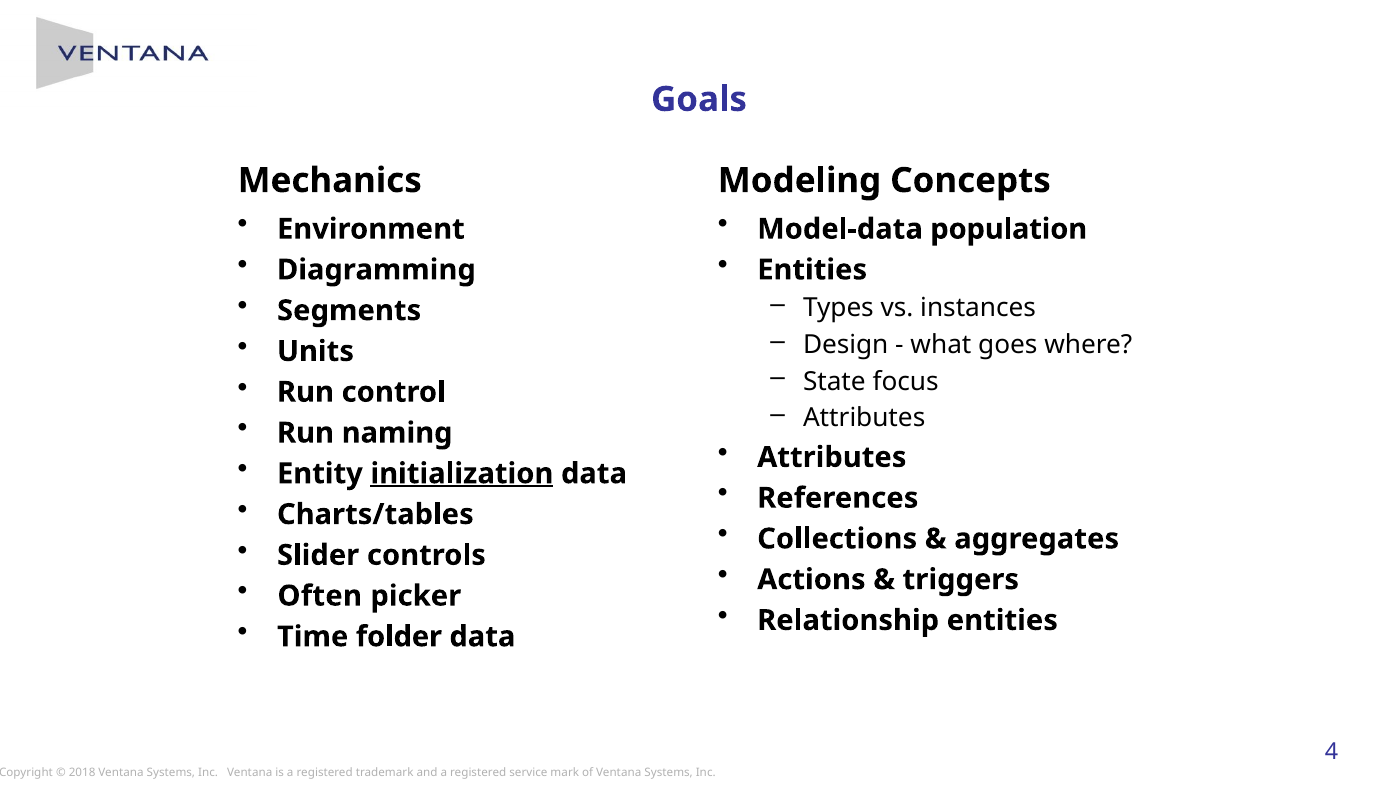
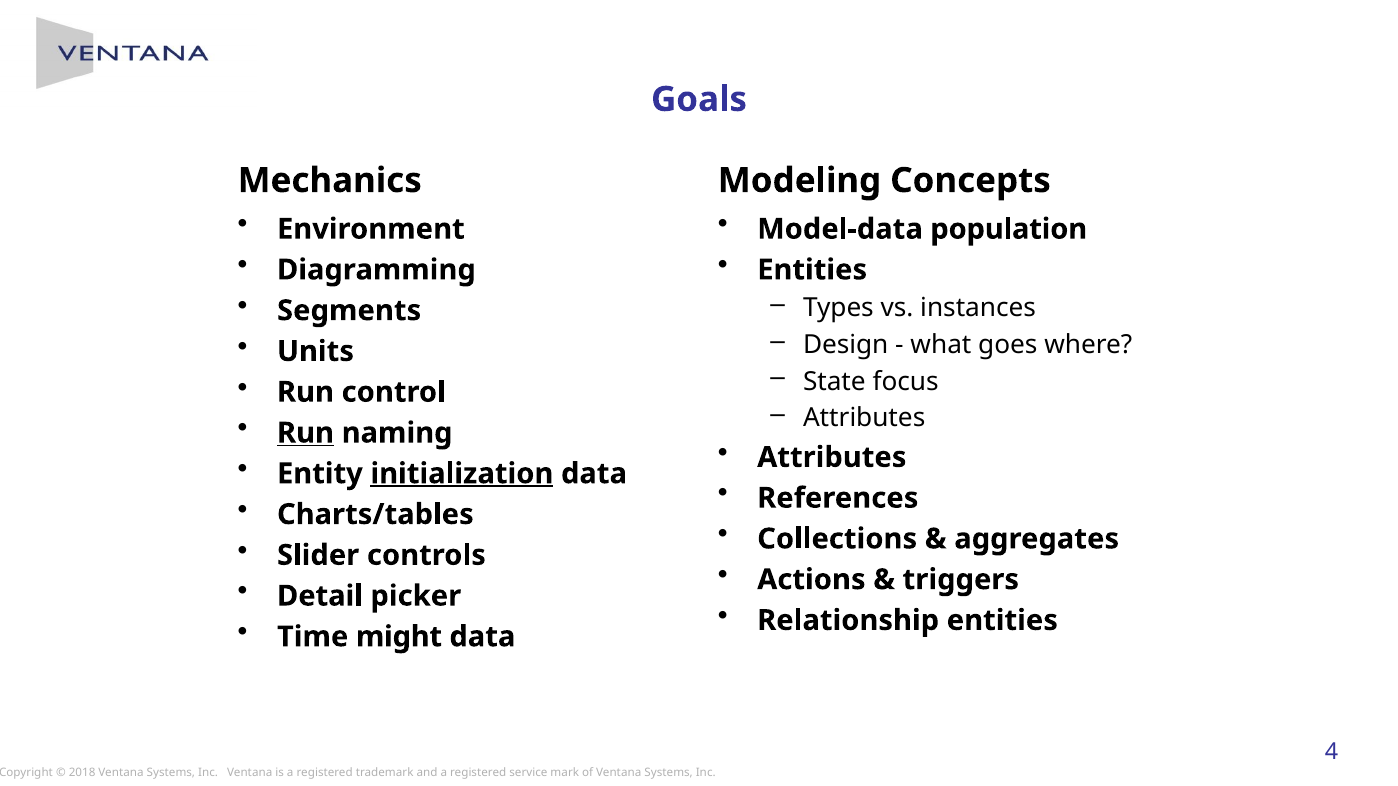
Run underline: none -> present (305, 433)
Often: Often -> Detail (320, 596)
folder: folder -> might (399, 637)
